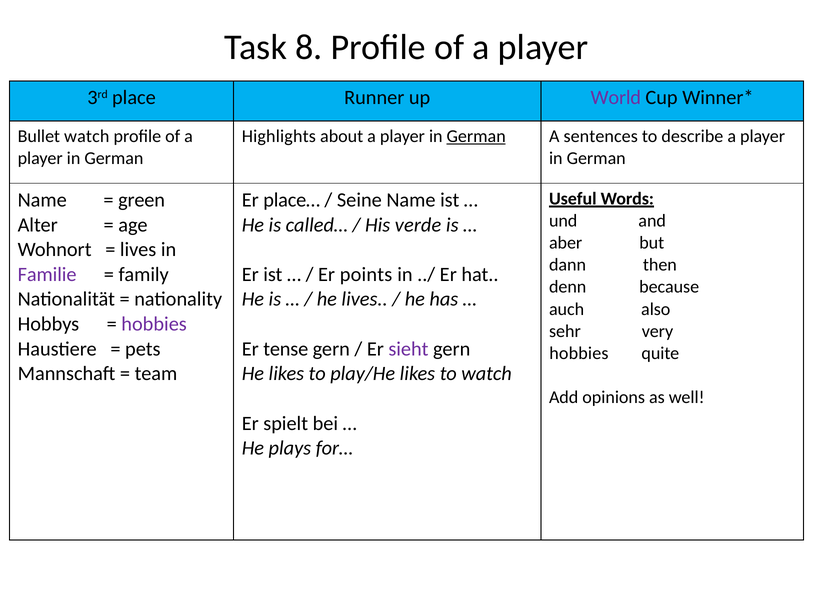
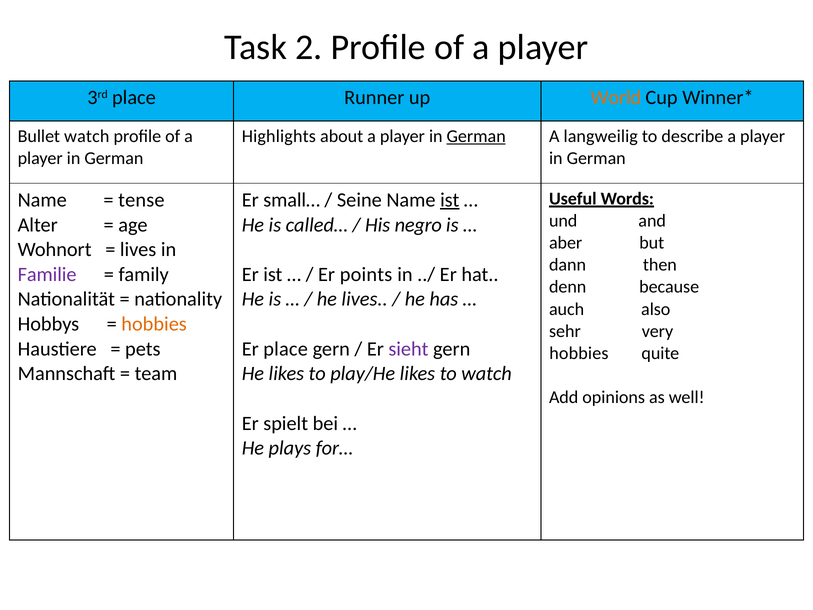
8: 8 -> 2 (309, 47)
World colour: purple -> orange (616, 98)
sentences: sentences -> langweilig (601, 136)
green: green -> tense (141, 200)
place…: place… -> small… (292, 200)
ist underline: none -> present (450, 200)
verde: verde -> negro (418, 225)
hobbies colour: purple -> orange (154, 324)
Er tense: tense -> place (286, 349)
